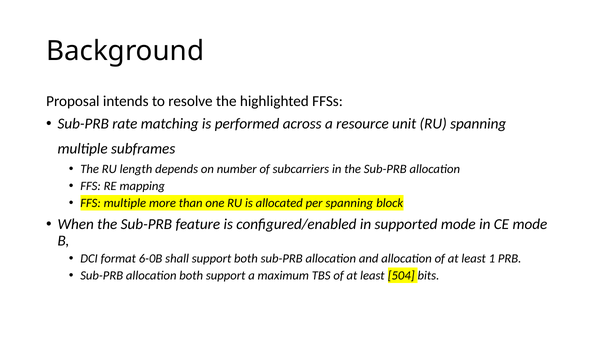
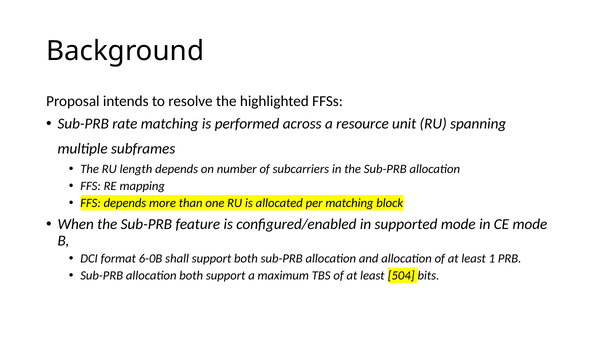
FFS multiple: multiple -> depends (125, 203)
per spanning: spanning -> matching (349, 203)
